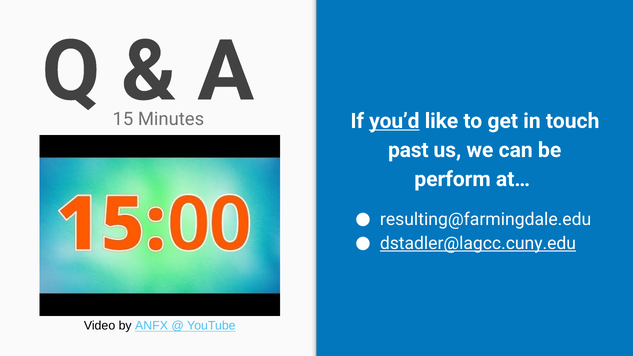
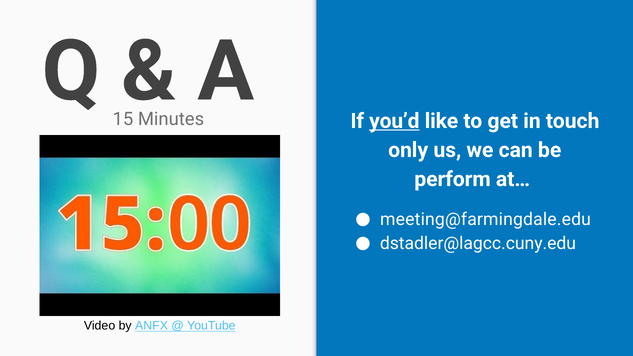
past: past -> only (408, 150)
resulting@farmingdale.edu: resulting@farmingdale.edu -> meeting@farmingdale.edu (486, 219)
dstadler@lagcc.cuny.edu underline: present -> none (478, 244)
